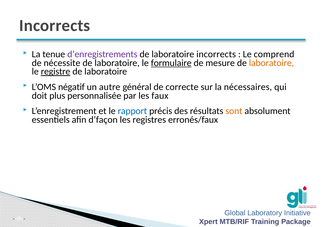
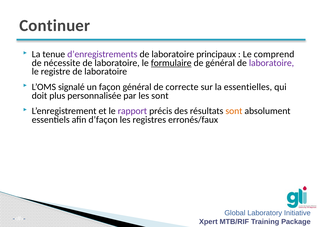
Incorrects: Incorrects -> Continuer (55, 26)
laboratoire incorrects: incorrects -> principaux (216, 54)
de mesure: mesure -> général (220, 63)
laboratoire colour: orange -> purple (272, 63)
registre underline: present -> none (56, 72)
négatif: négatif -> signalé (71, 87)
autre: autre -> façon (110, 87)
nécessaires: nécessaires -> essentielles (248, 87)
les faux: faux -> sont (160, 96)
rapport colour: blue -> purple (132, 111)
